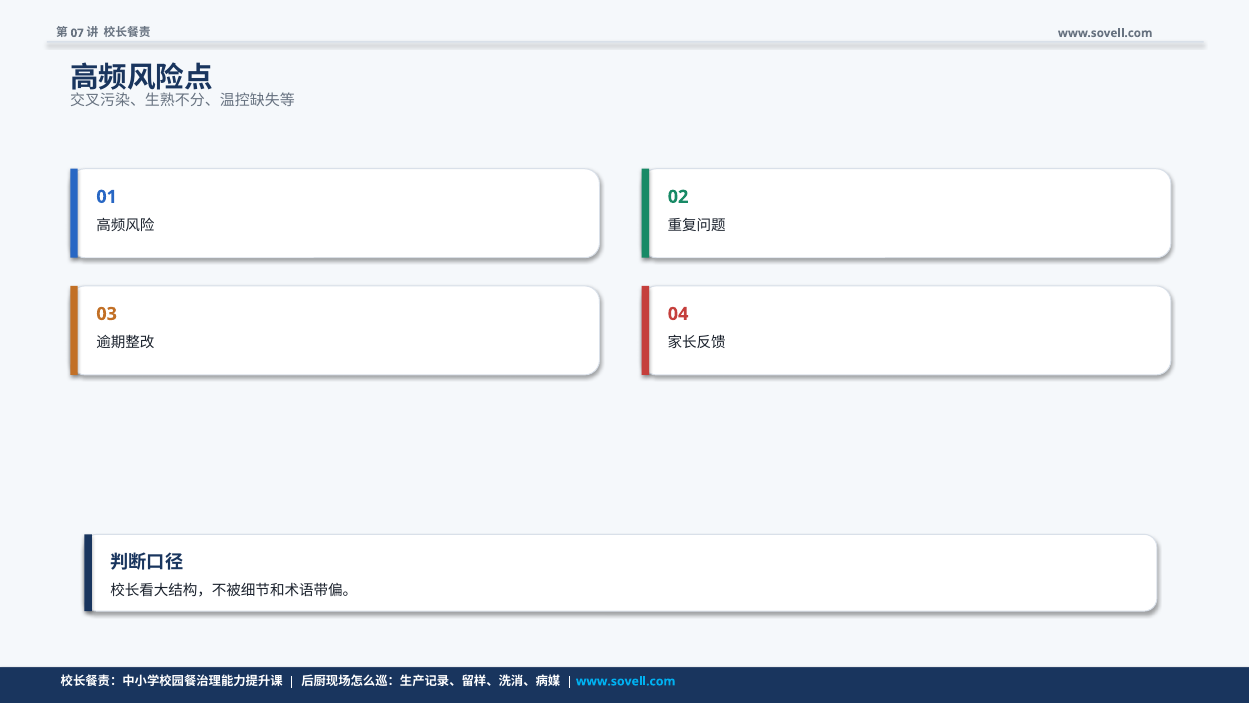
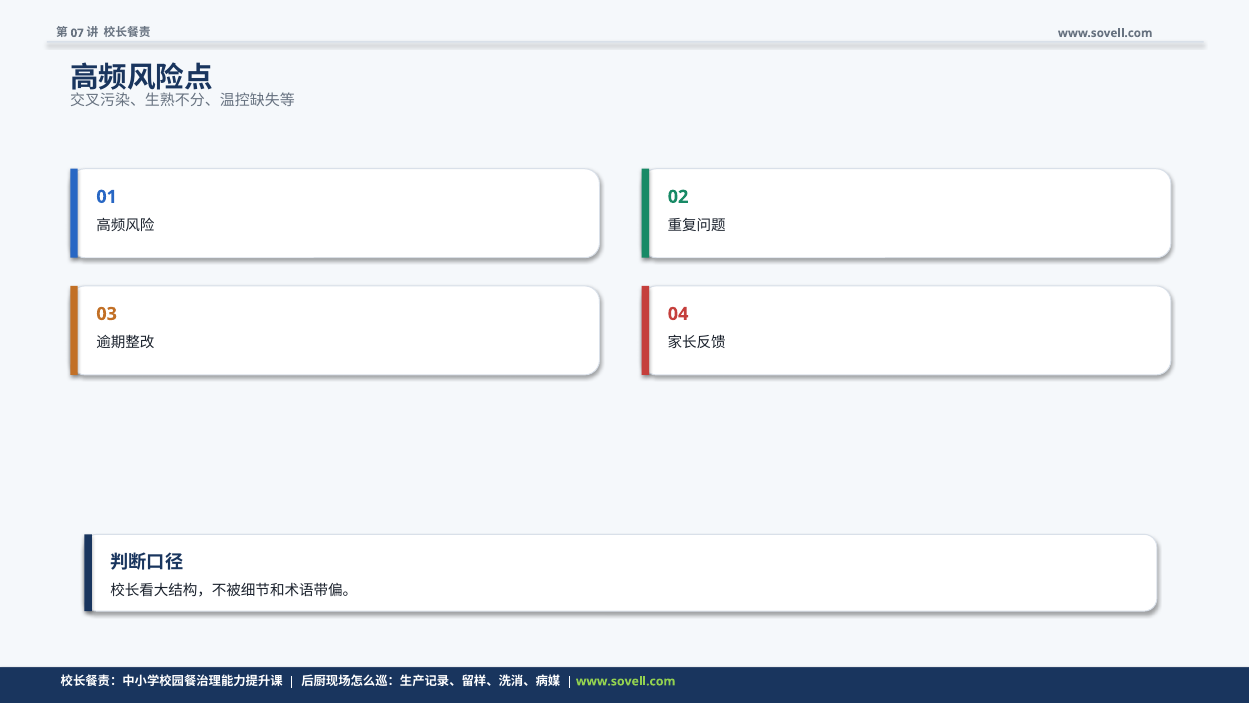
www.sovell.com colour: light blue -> light green (626, 681)
